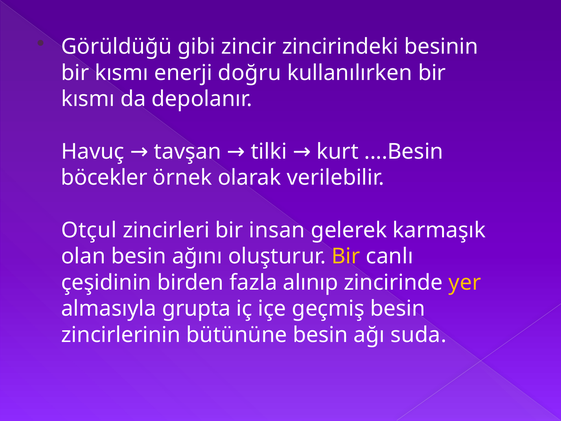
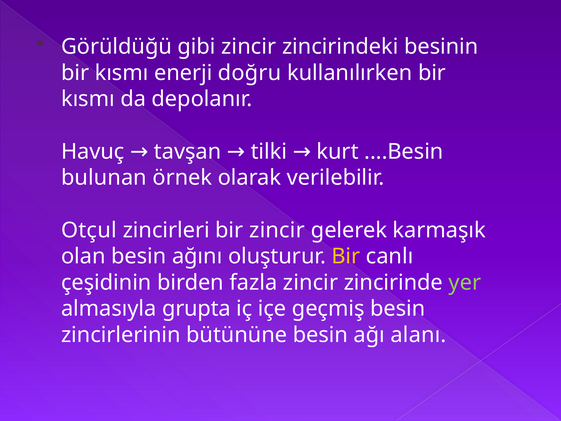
böcekler: böcekler -> bulunan (104, 178)
bir insan: insan -> zincir (277, 230)
fazla alınıp: alınıp -> zincir (310, 282)
yer colour: yellow -> light green (465, 282)
suda: suda -> alanı (419, 335)
